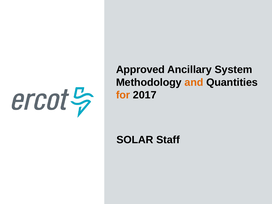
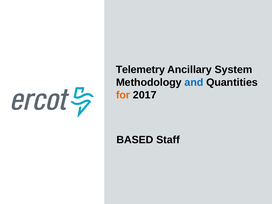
Approved: Approved -> Telemetry (140, 70)
and colour: orange -> blue (194, 82)
SOLAR: SOLAR -> BASED (135, 140)
